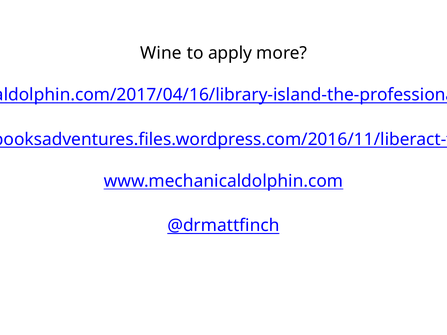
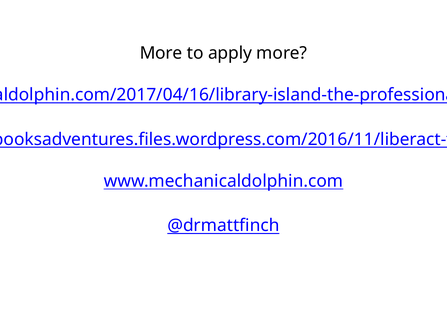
Wine: Wine -> More (161, 53)
